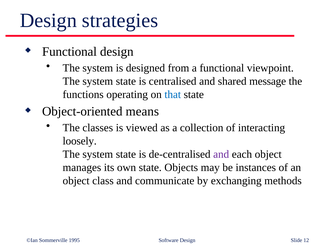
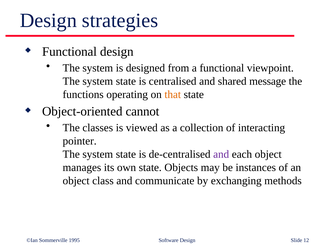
that colour: blue -> orange (173, 94)
means: means -> cannot (142, 111)
loosely: loosely -> pointer (80, 141)
